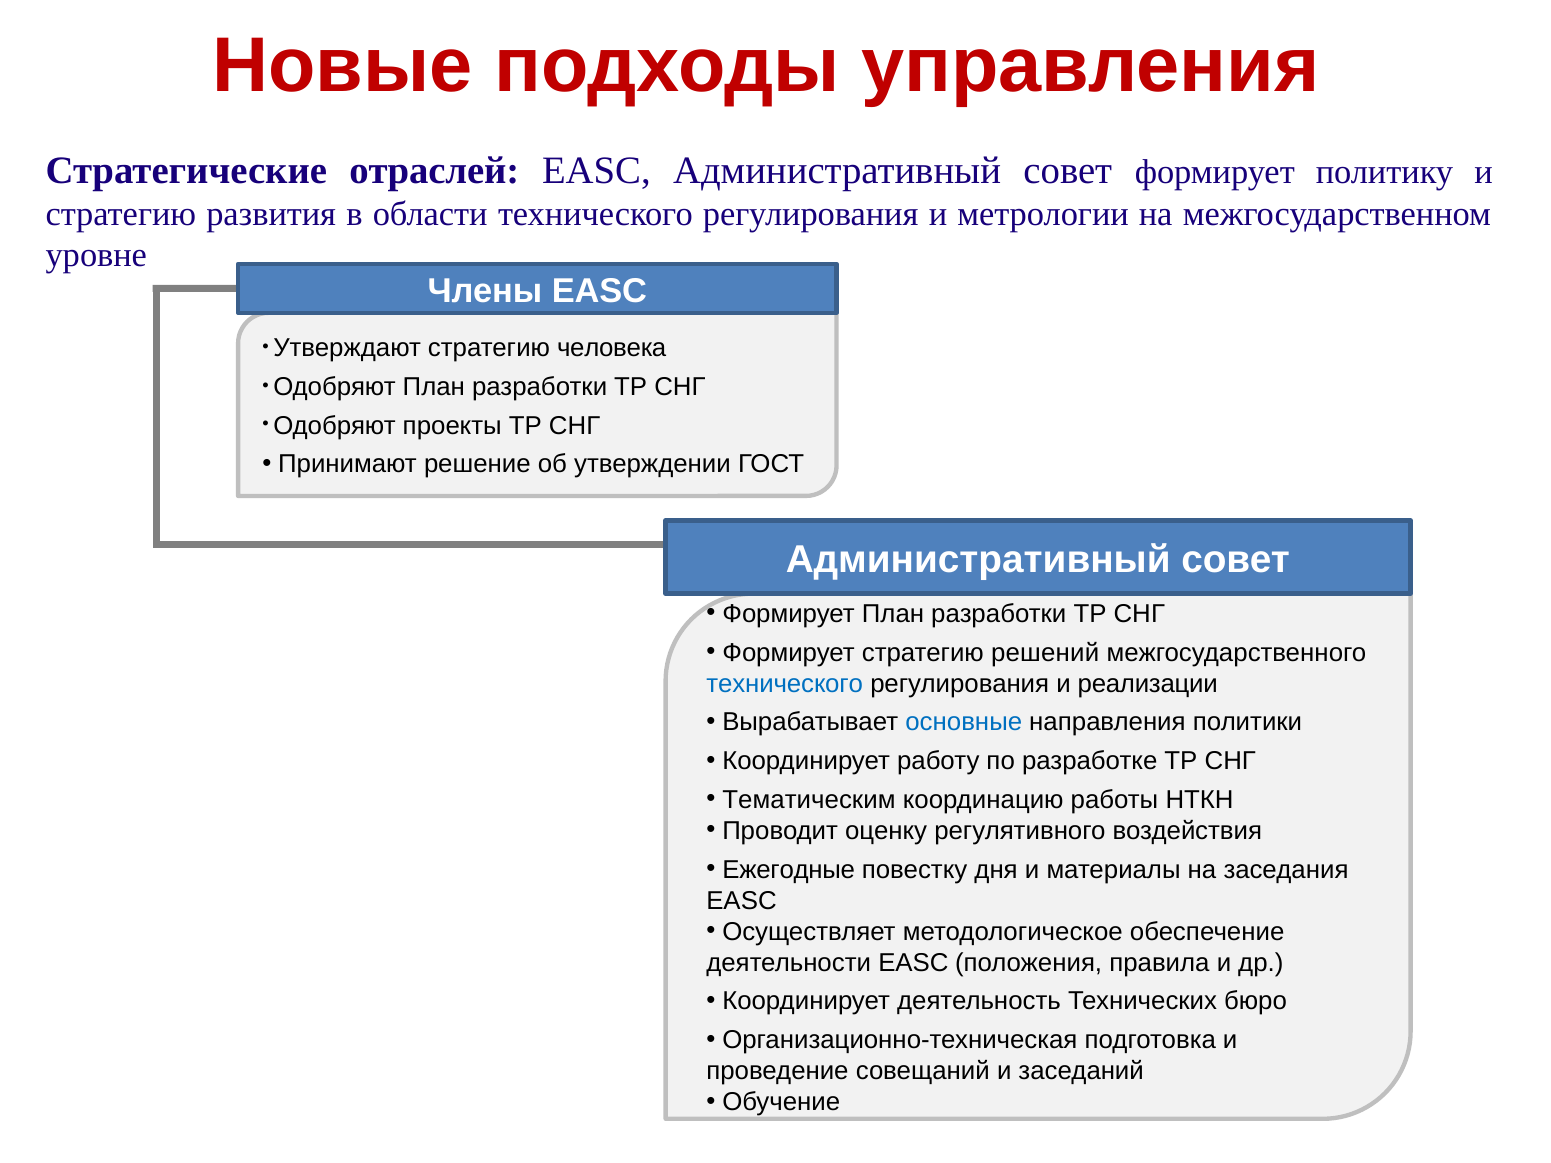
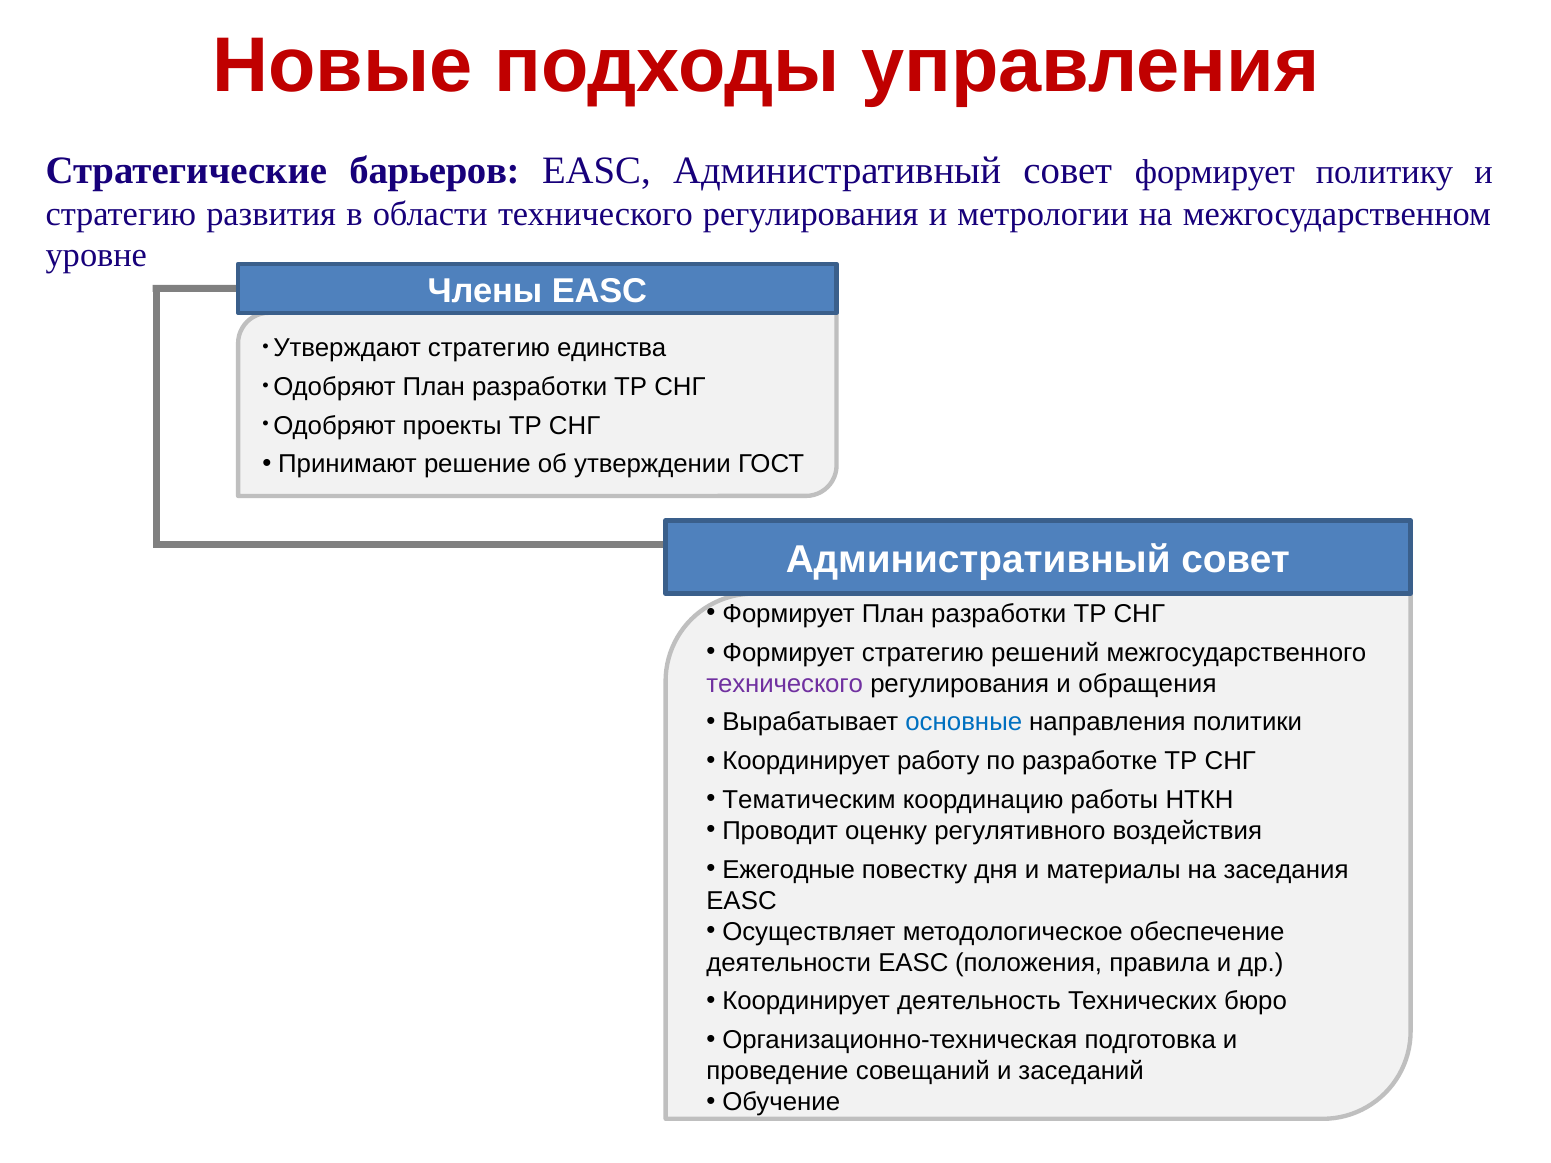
отраслей: отраслей -> барьеров (435, 170)
человека: человека -> единства (612, 348)
технического colour: blue -> purple (785, 684)
реализации: реализации -> обращения (1147, 684)
